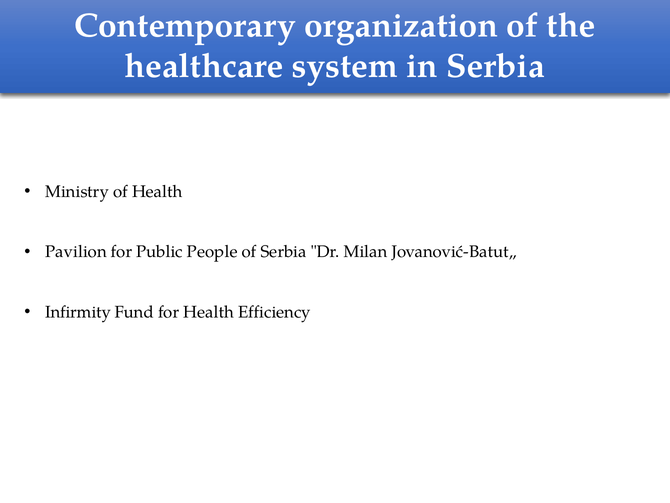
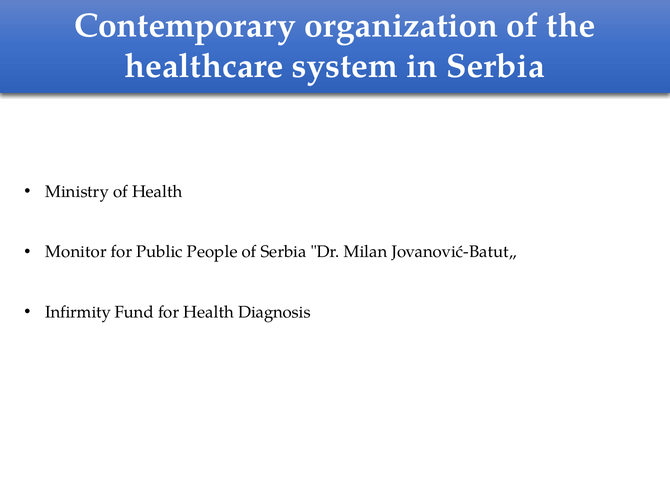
Pavilion: Pavilion -> Monitor (76, 252)
Efficiency: Efficiency -> Diagnosis (274, 312)
